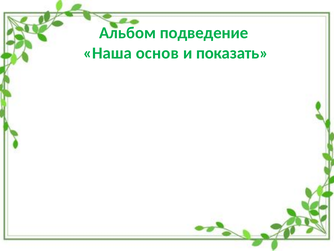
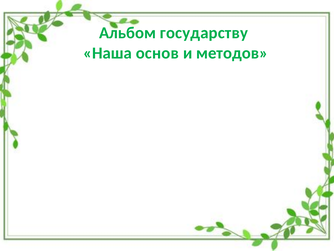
подведение: подведение -> государству (204, 33)
показать: показать -> методов (232, 53)
